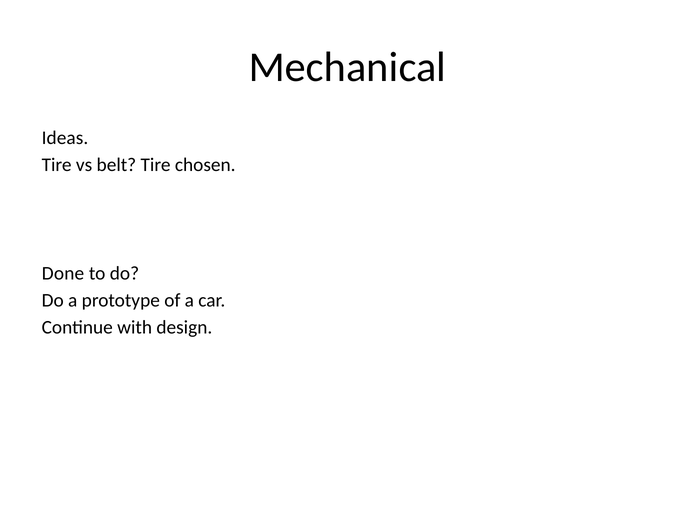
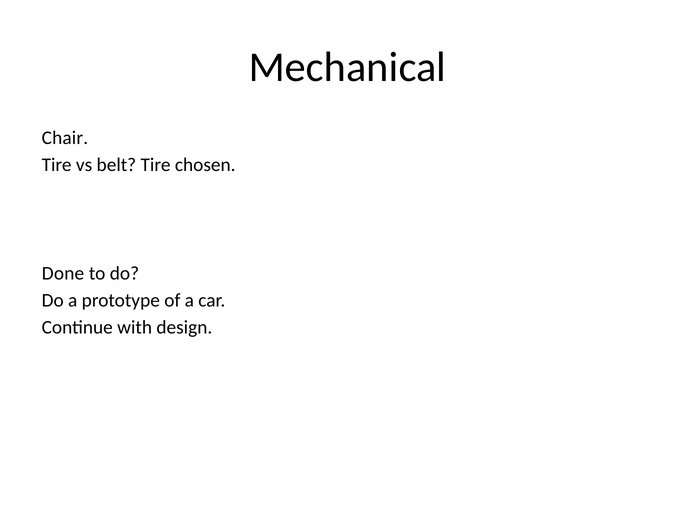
Ideas: Ideas -> Chair (65, 138)
